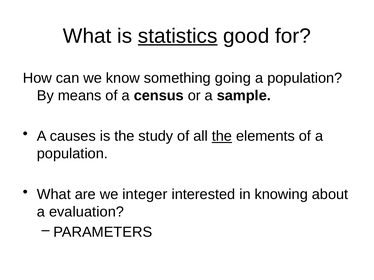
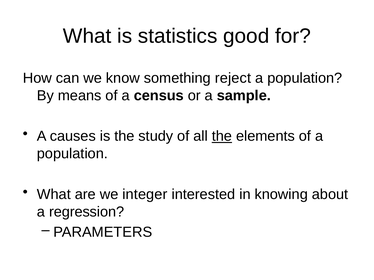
statistics underline: present -> none (178, 36)
going: going -> reject (233, 78)
evaluation: evaluation -> regression (87, 212)
